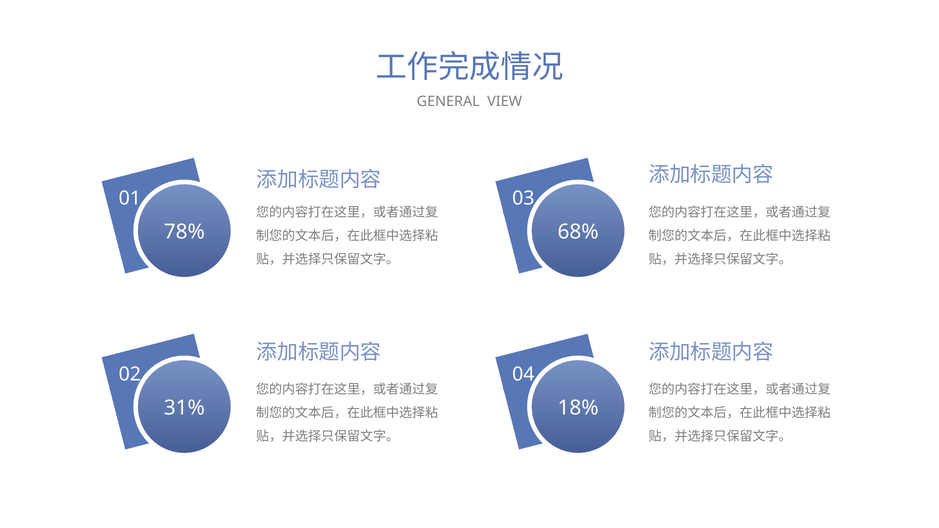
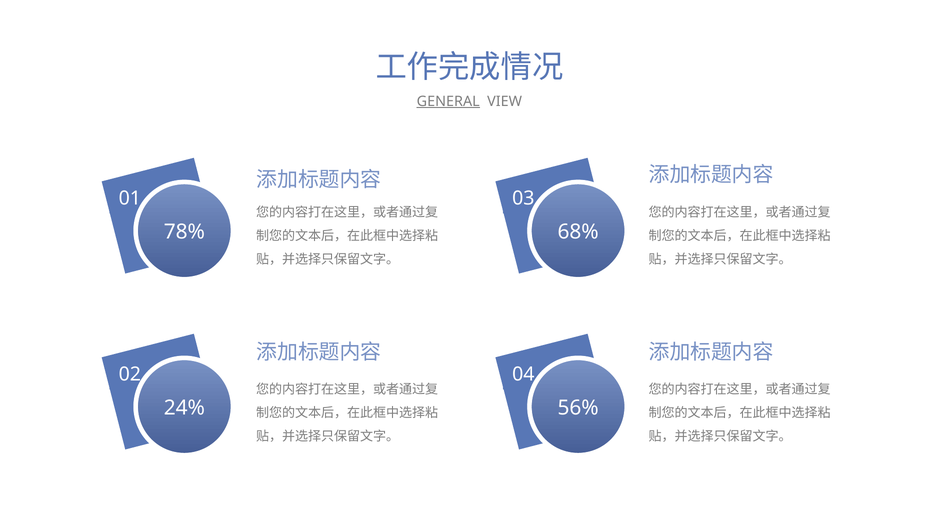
GENERAL underline: none -> present (448, 101)
31%: 31% -> 24% (184, 408)
18%: 18% -> 56% (578, 408)
